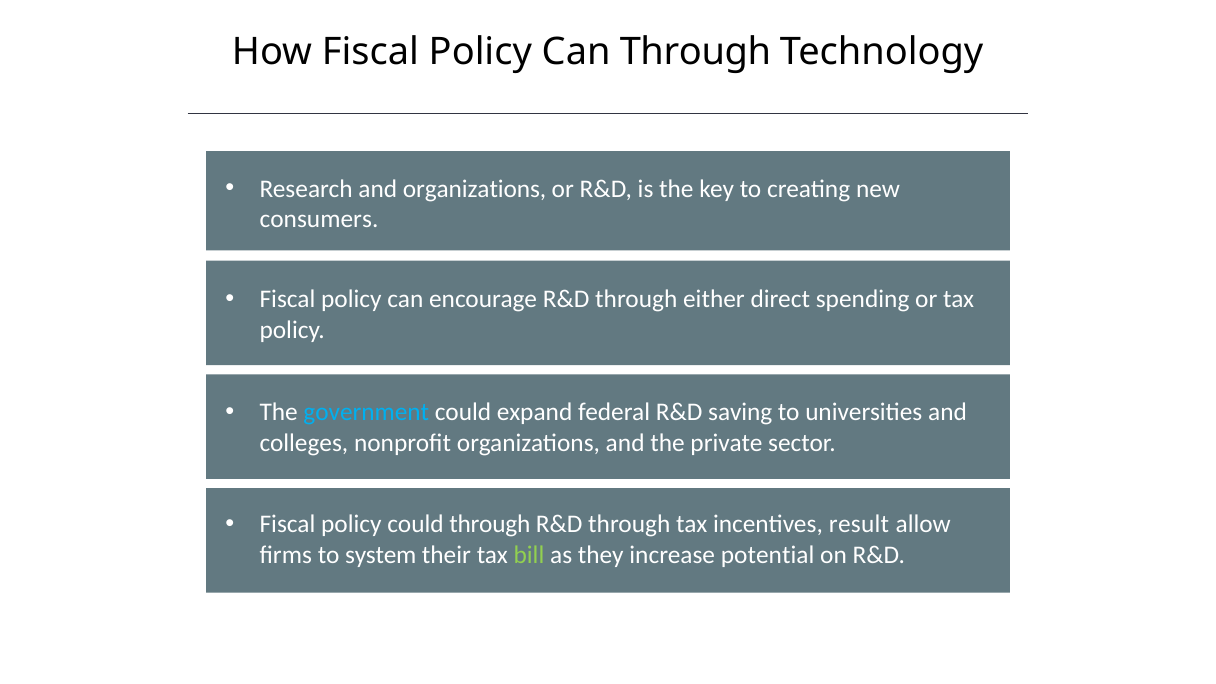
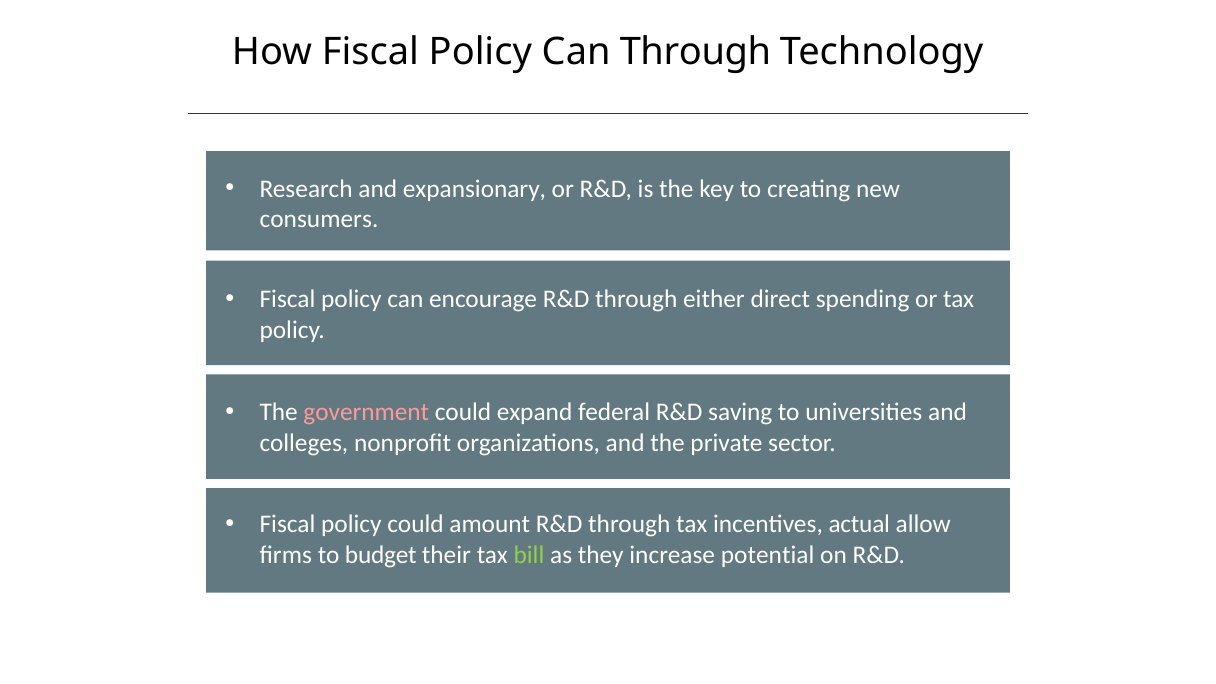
and organizations: organizations -> expansionary (474, 189)
government colour: light blue -> pink (366, 412)
could through: through -> amount (490, 525)
result: result -> actual (859, 525)
system: system -> budget (381, 555)
